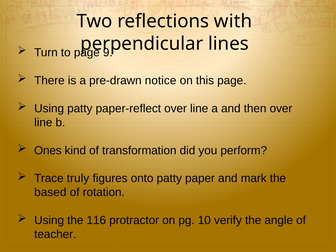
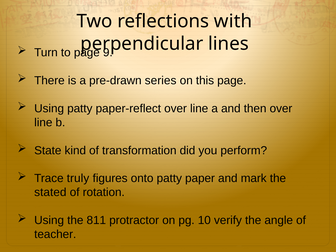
notice: notice -> series (161, 80)
Ones: Ones -> State (48, 150)
based: based -> stated (50, 192)
116: 116 -> 811 (96, 220)
